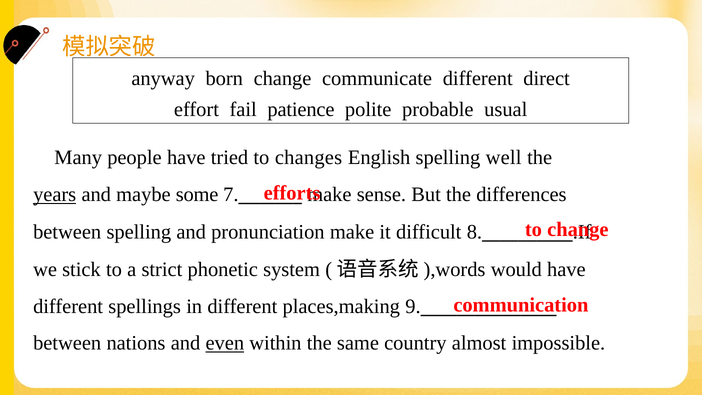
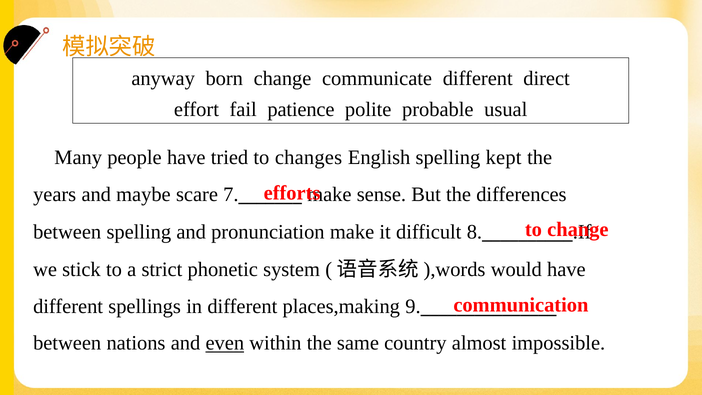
well: well -> kept (504, 157)
years underline: present -> none (55, 195)
some: some -> scare (197, 195)
